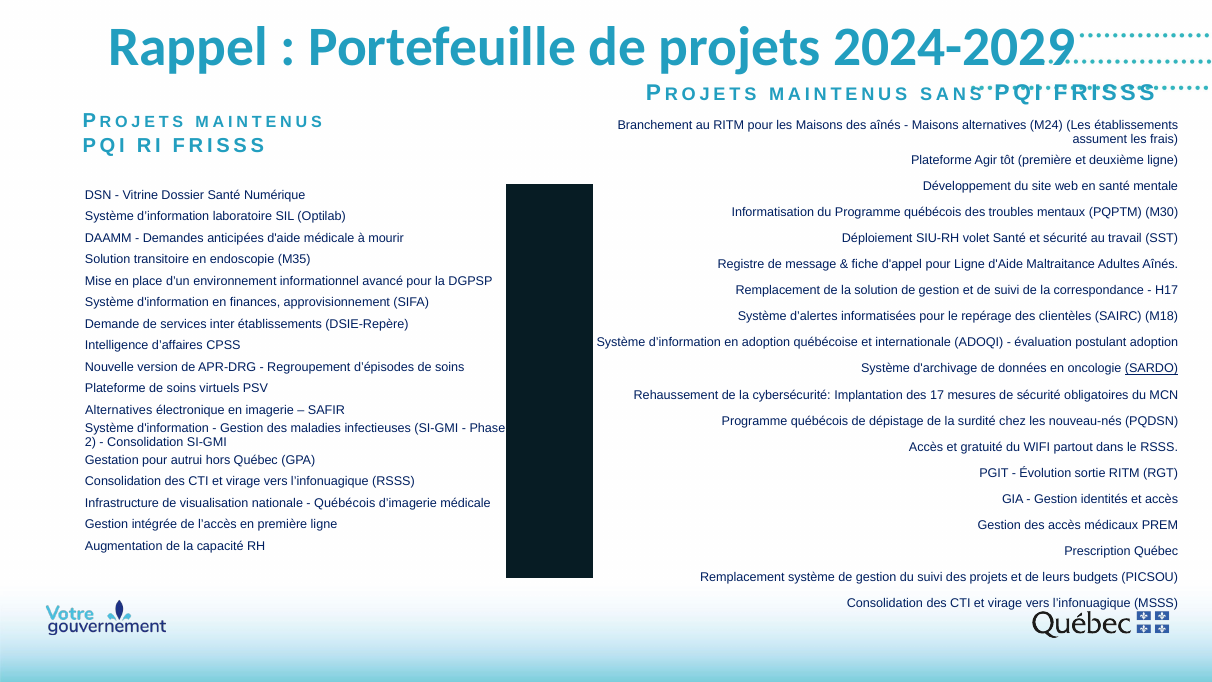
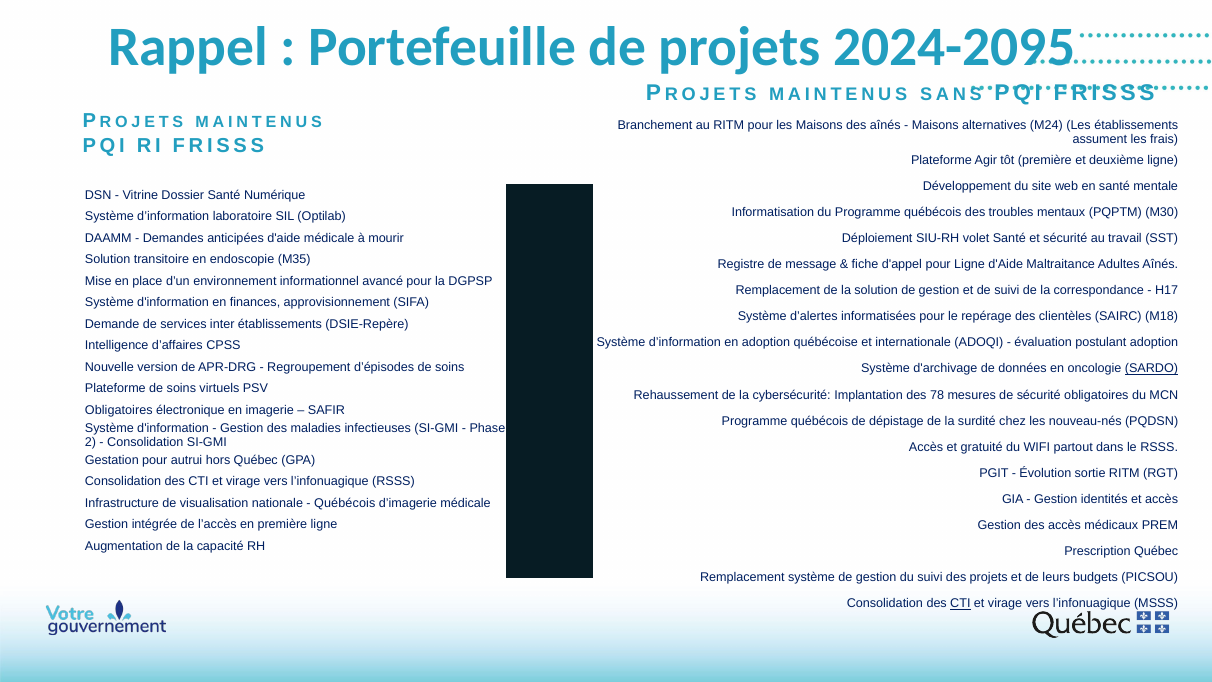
2024-2029: 2024-2029 -> 2024-2095 (954, 47)
17: 17 -> 78 (937, 395)
Alternatives: Alternatives -> Obligatoires (119, 410)
CTI underline: none -> present (960, 603)
